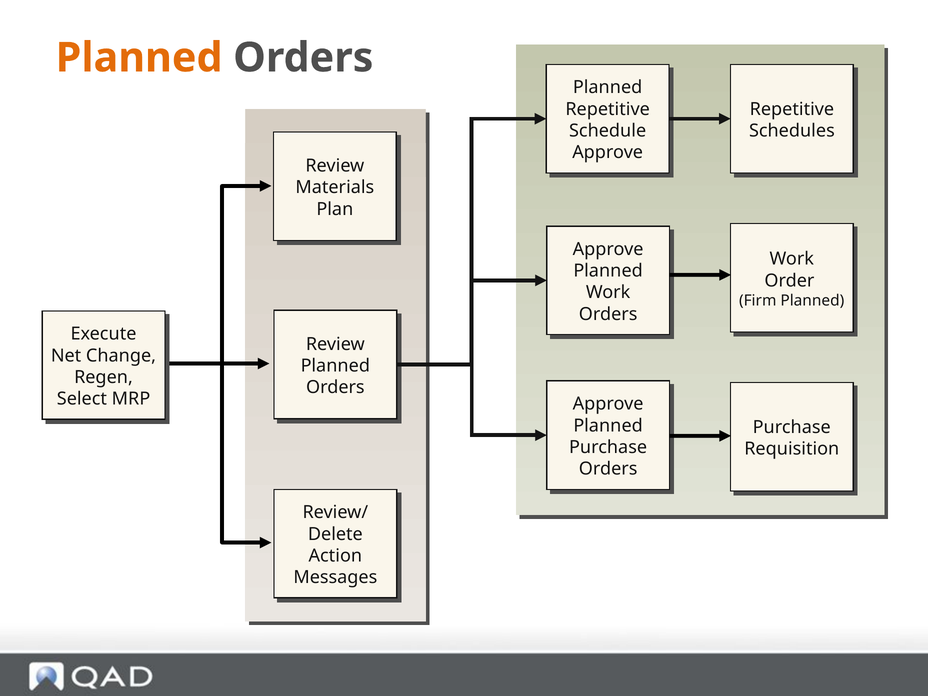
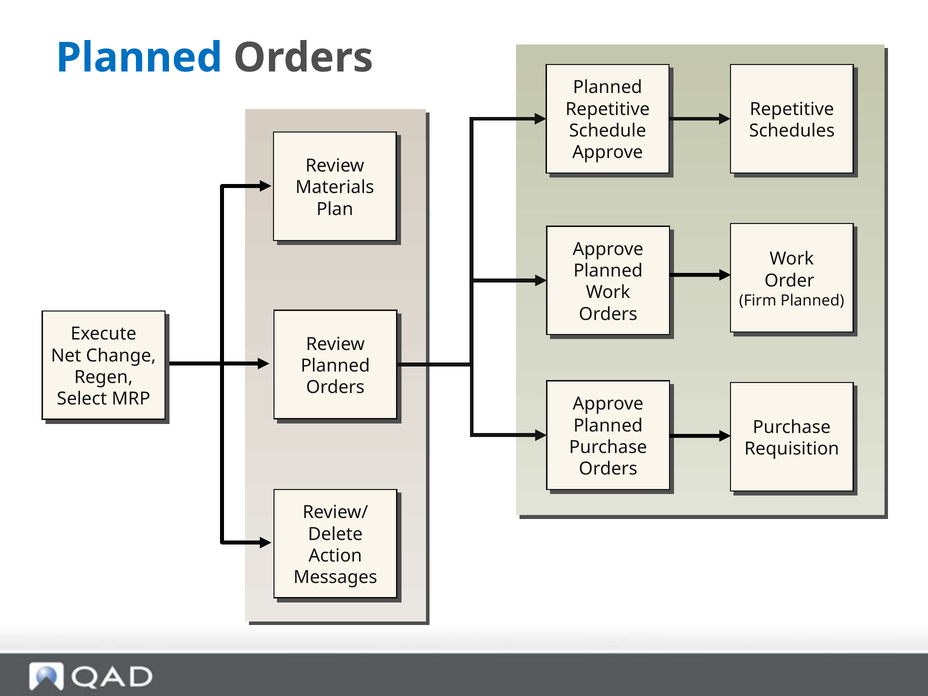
Planned colour: orange -> blue (139, 58)
